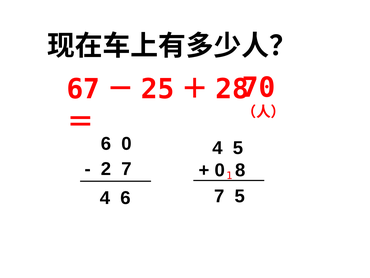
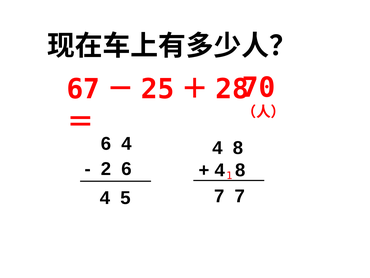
6 0: 0 -> 4 (126, 143)
5: 5 -> 8 (238, 148)
2 7: 7 -> 6 (127, 169)
0: 0 -> 4 (220, 170)
7 5: 5 -> 7 (240, 196)
4 6: 6 -> 5 (125, 198)
